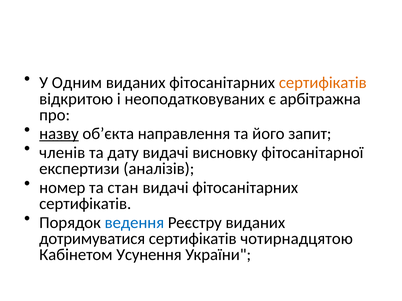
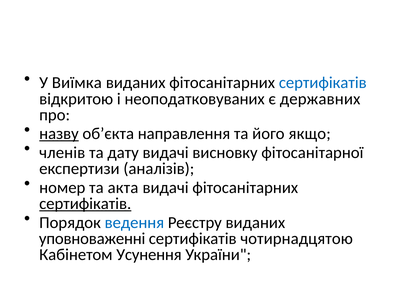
Одним: Одним -> Виїмка (77, 83)
сертифікатів colour: orange -> blue (323, 83)
арбітражна: арбітражна -> державних (320, 99)
запит: запит -> якщо (310, 134)
стан: стан -> акта (123, 188)
сертифікатів underline: none -> present (85, 204)
дотримуватися: дотримуватися -> уповноваженні (92, 239)
